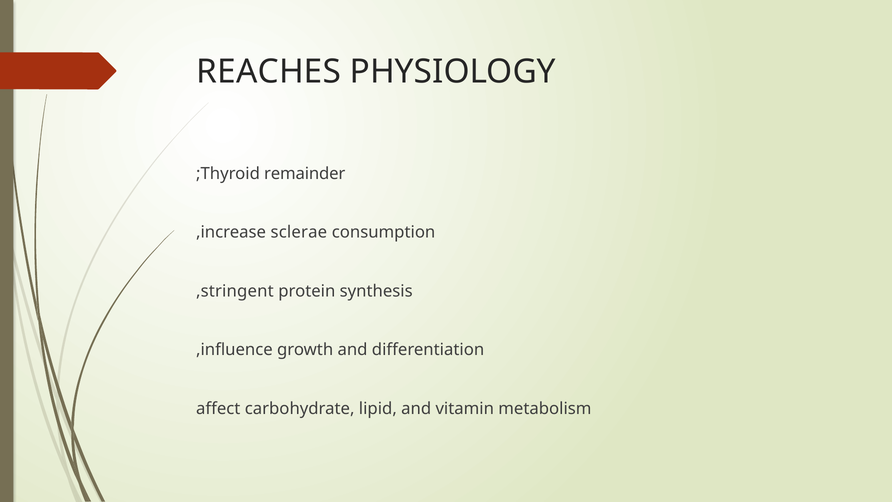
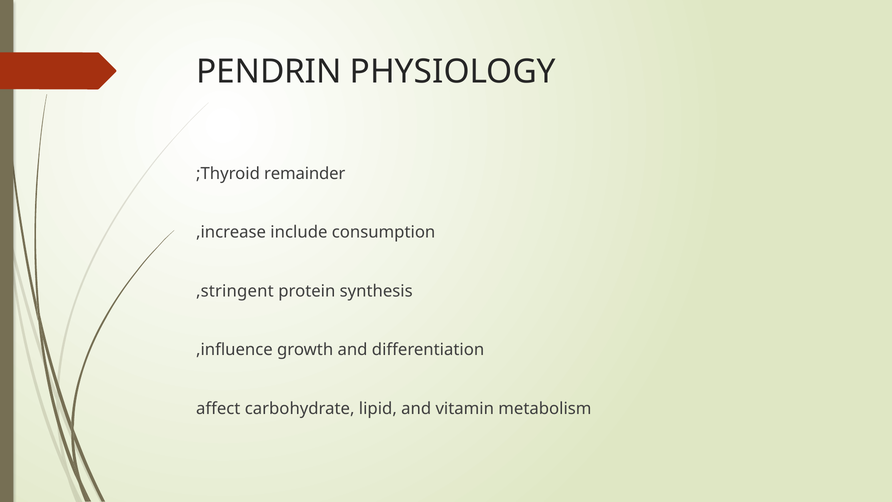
REACHES: REACHES -> PENDRIN (269, 71)
sclerae: sclerae -> include (299, 232)
